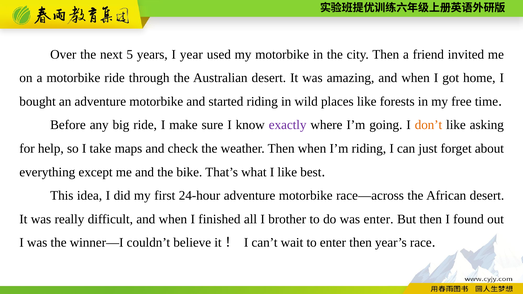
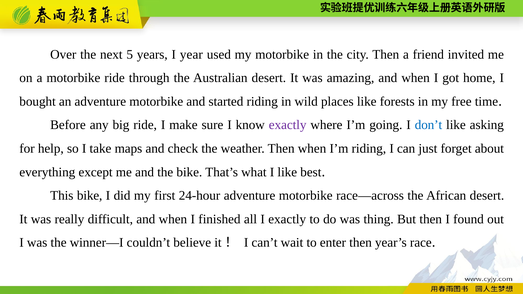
don’t colour: orange -> blue (428, 125)
This idea: idea -> bike (90, 196)
I brother: brother -> exactly (287, 219)
was enter: enter -> thing (379, 219)
